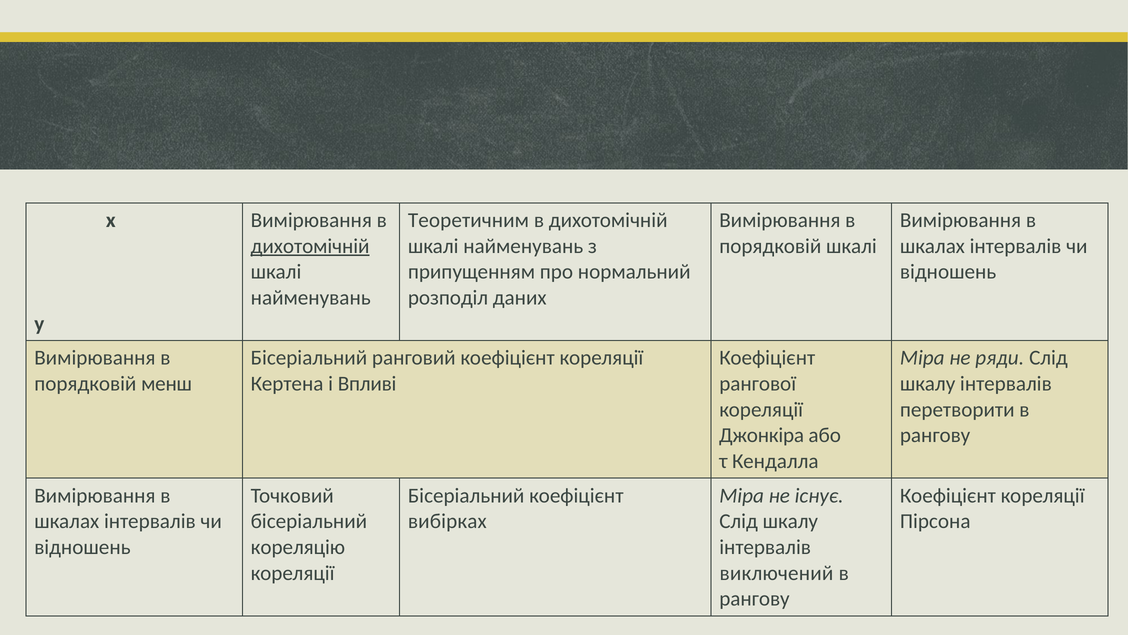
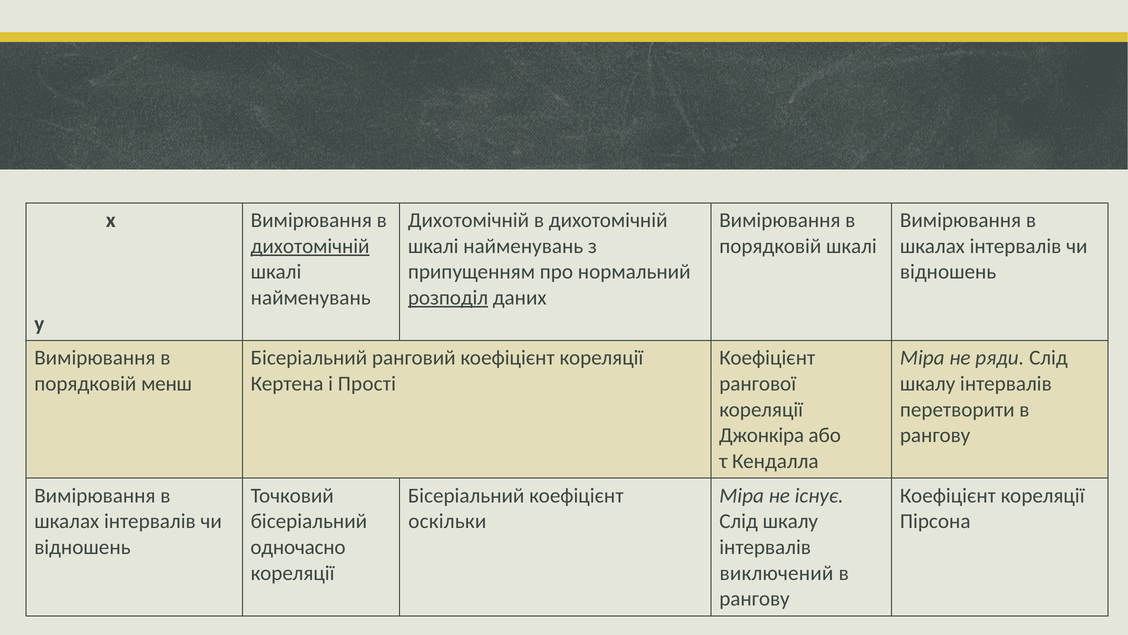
Теоретичним: Теоретичним -> Дихотомічній (469, 220)
розподіл underline: none -> present (448, 298)
Впливі: Впливі -> Прості (367, 383)
вибірках: вибірках -> оскільки (447, 521)
кореляцію: кореляцію -> одночасно (298, 547)
